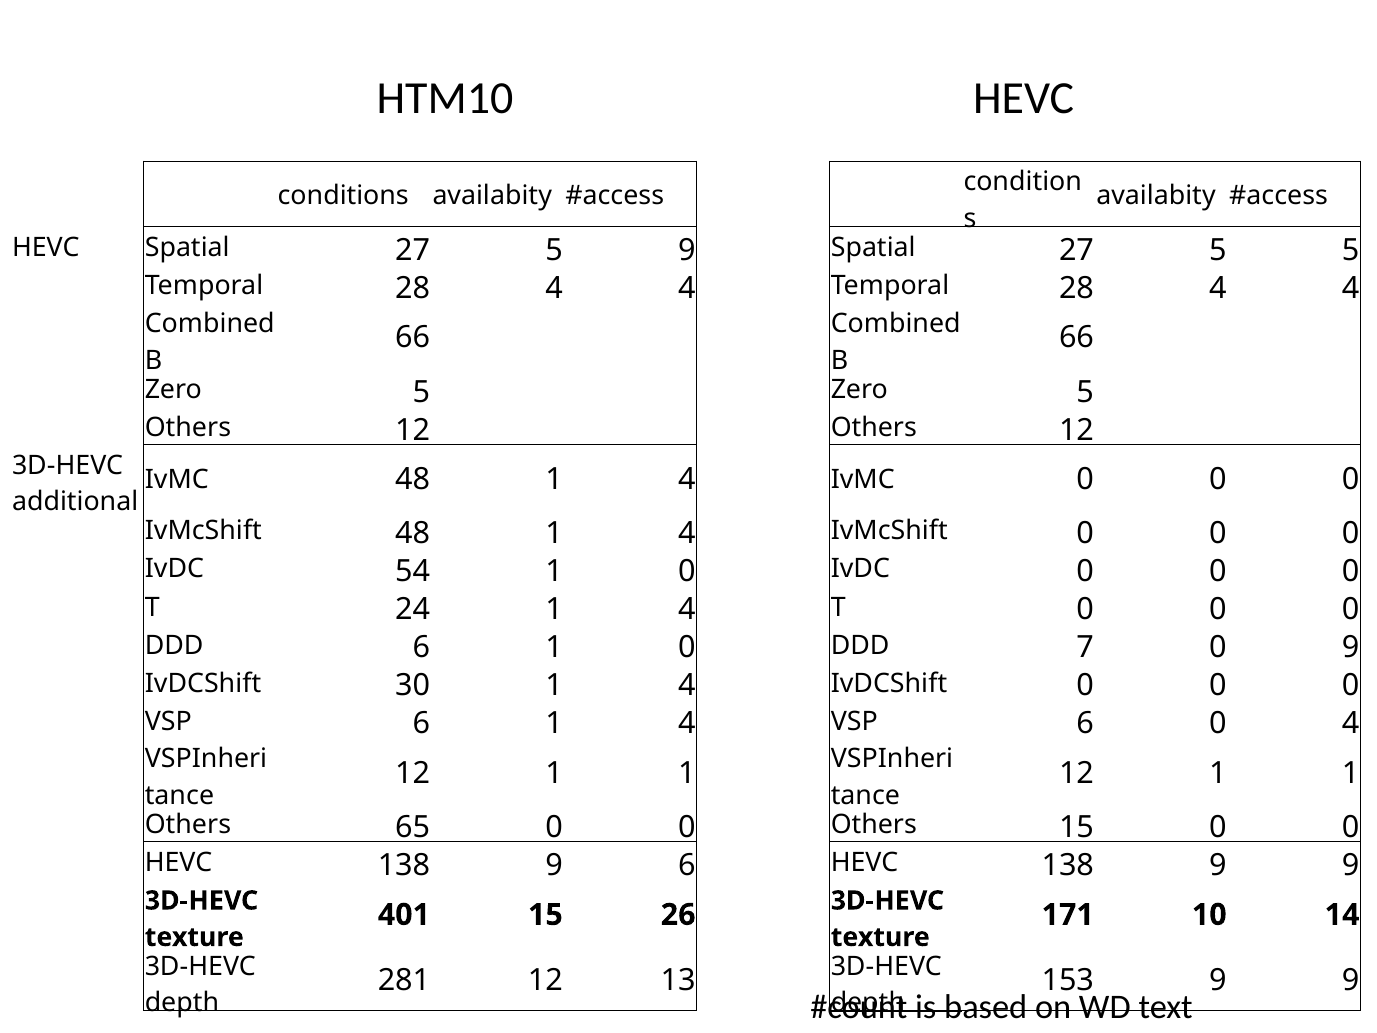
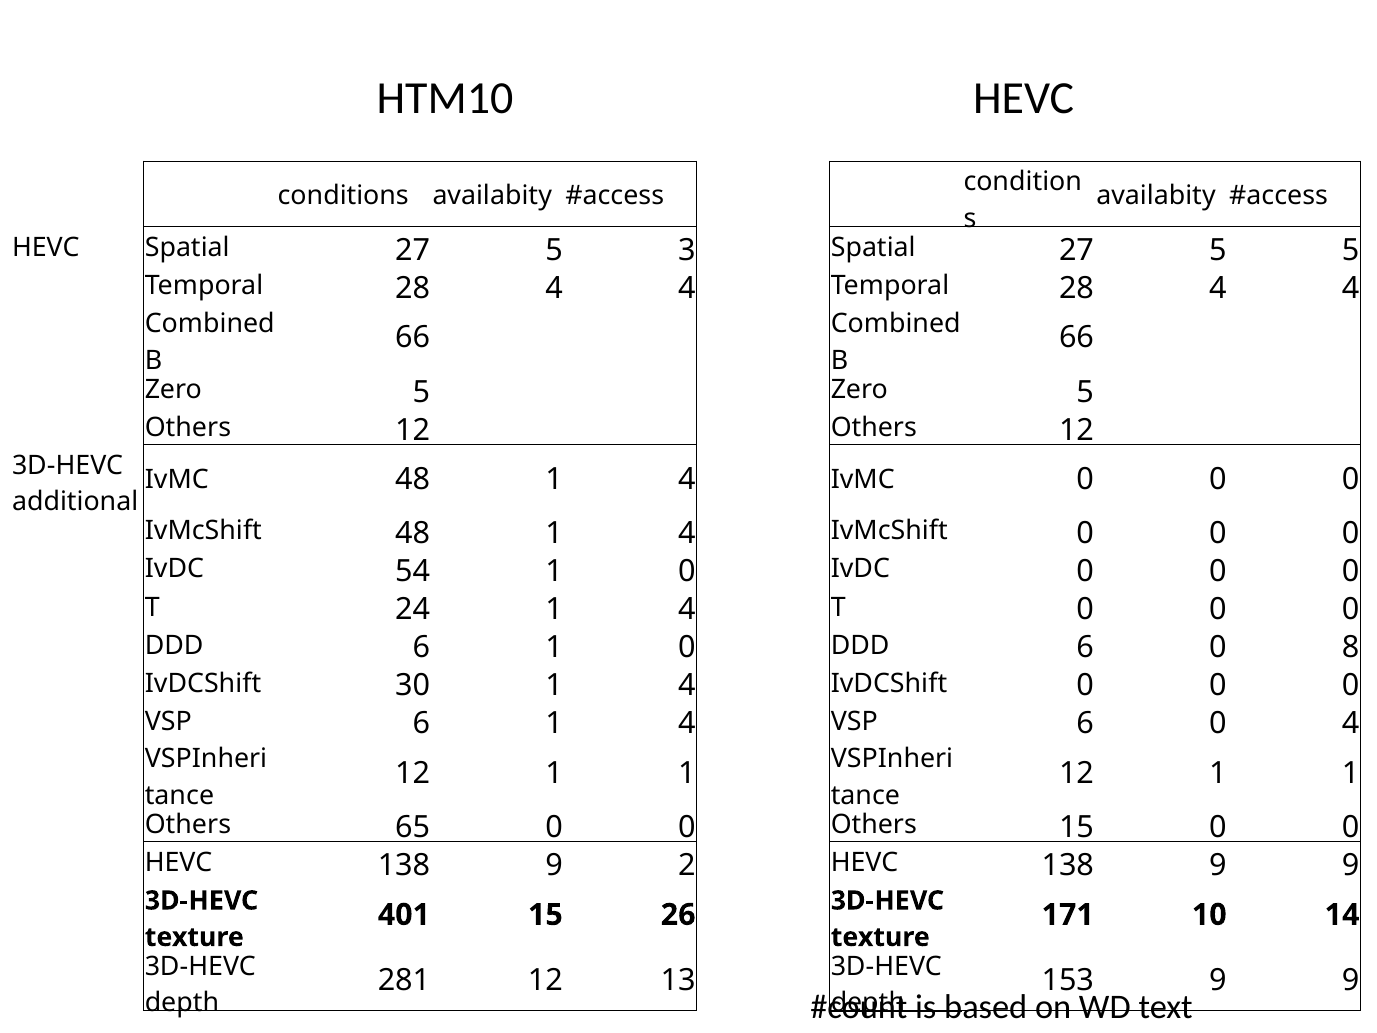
5 9: 9 -> 3 (687, 250)
1 0 DDD 7: 7 -> 6 (1085, 648)
0 9: 9 -> 8 (1351, 648)
9 6: 6 -> 2 (687, 865)
